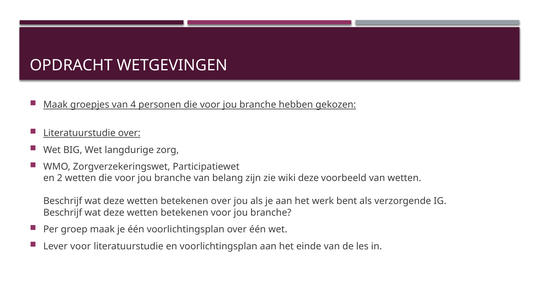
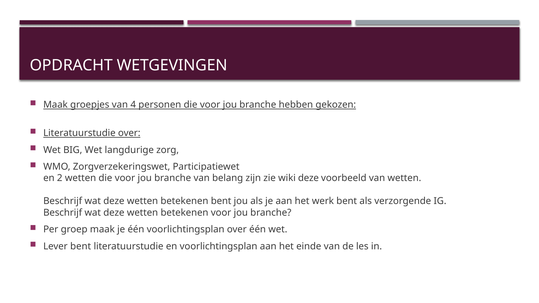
betekenen over: over -> bent (221, 201)
Lever voor: voor -> bent (81, 246)
